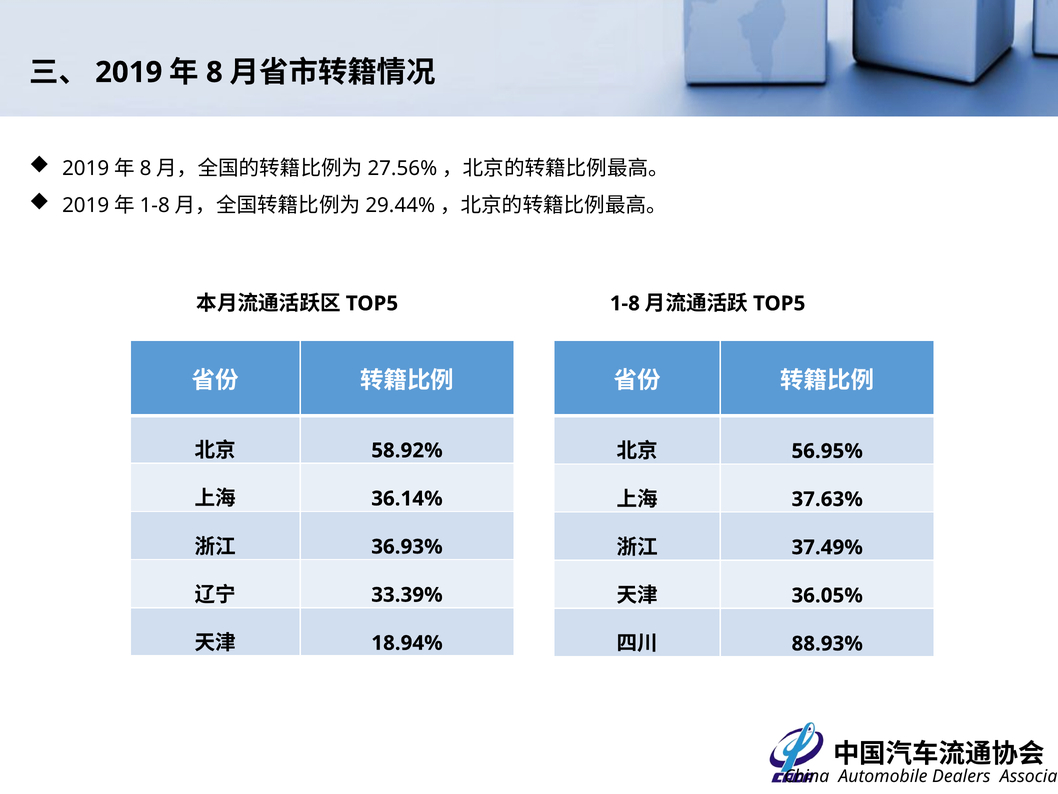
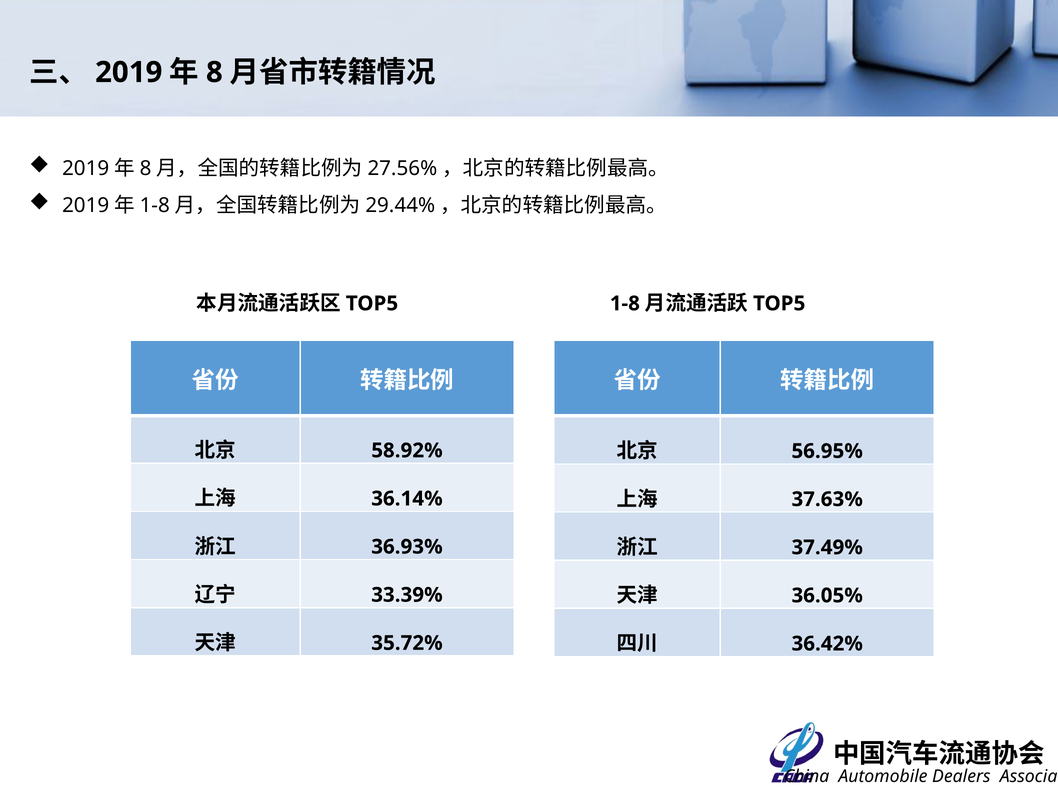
18.94%: 18.94% -> 35.72% (407, 643)
88.93%: 88.93% -> 36.42% (827, 643)
